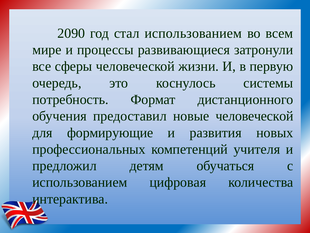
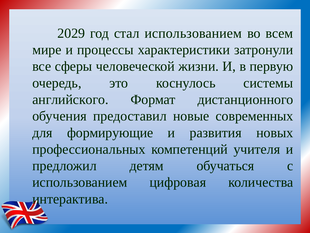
2090: 2090 -> 2029 (71, 33)
развивающиеся: развивающиеся -> характеристики (184, 50)
потребность: потребность -> английского (70, 99)
новые человеческой: человеческой -> современных (254, 116)
